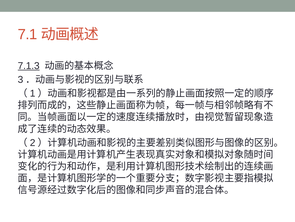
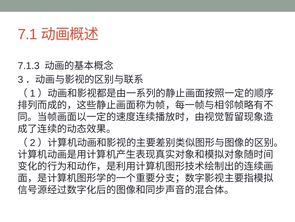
7.1.3 underline: present -> none (29, 66)
